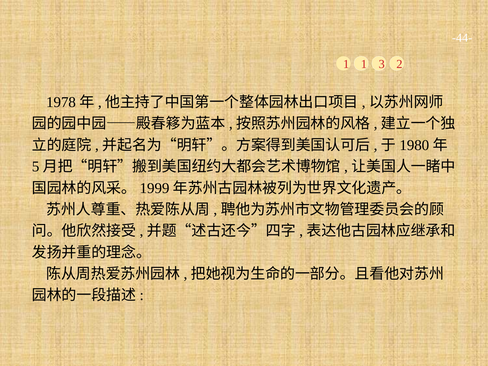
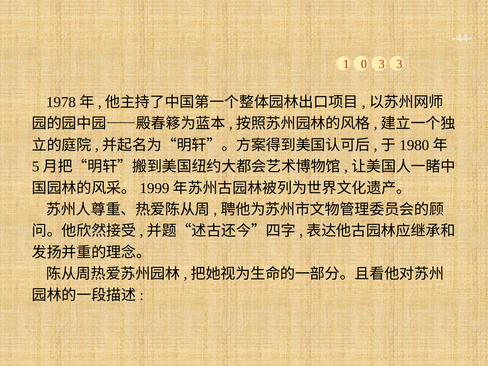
1 1: 1 -> 0 (364, 64)
3 2: 2 -> 3 (399, 64)
